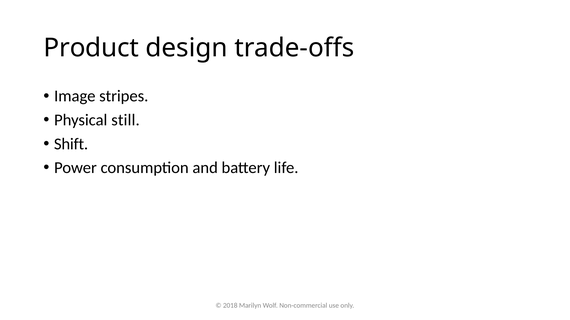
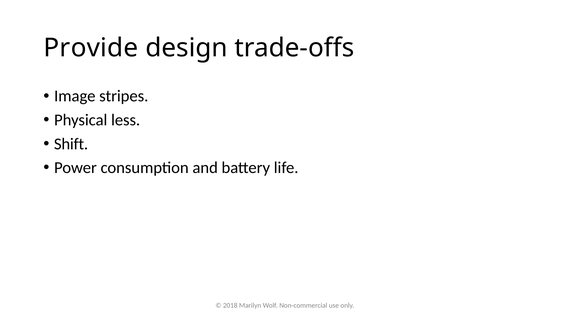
Product: Product -> Provide (91, 48)
still: still -> less (126, 120)
